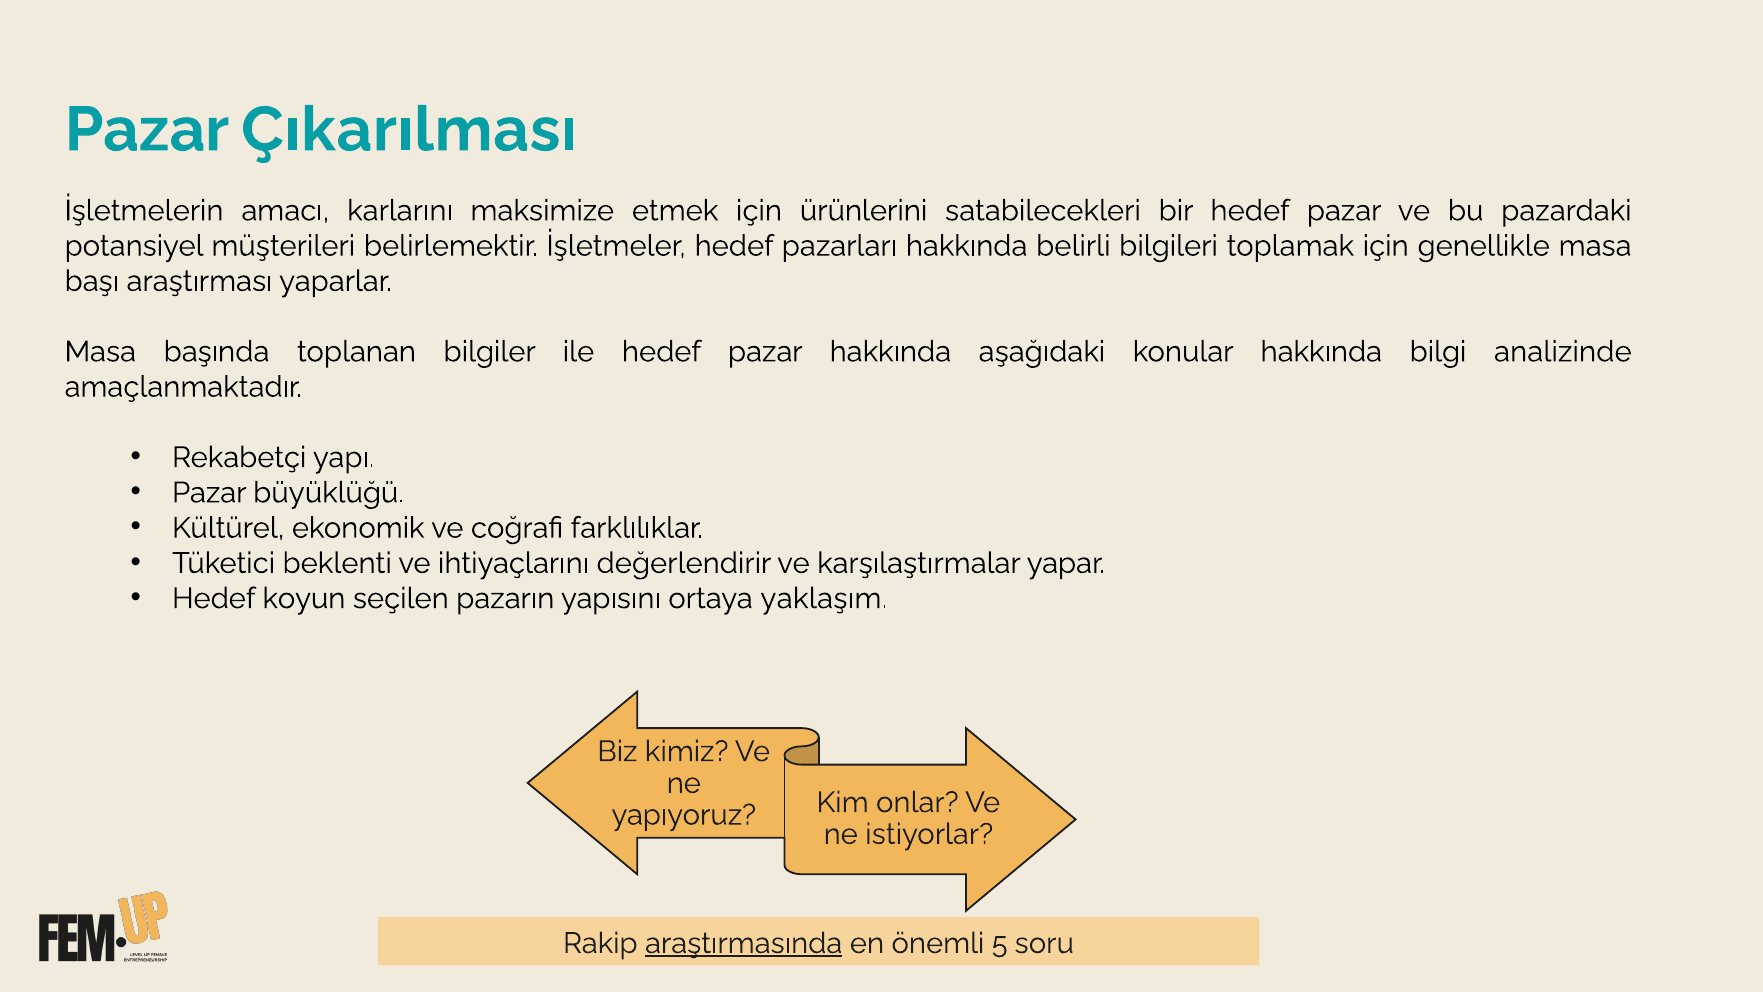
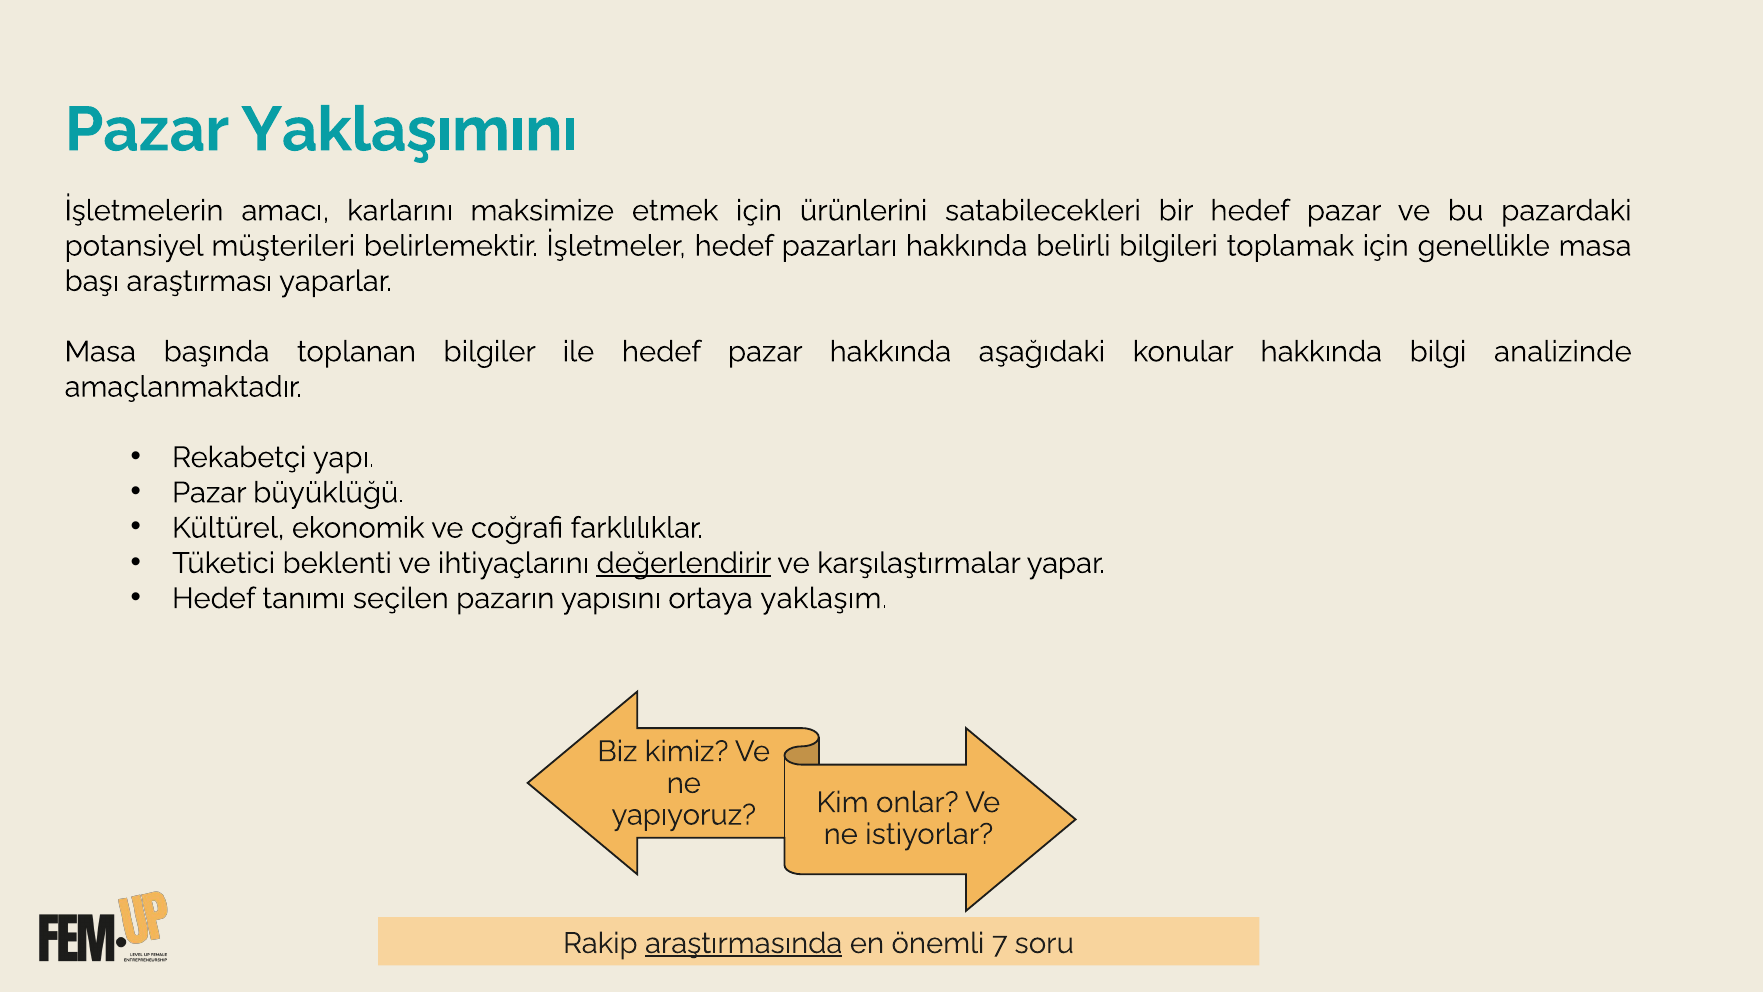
Çıkarılması: Çıkarılması -> Yaklaşımını (410, 130)
değerlendirir underline: none -> present (684, 563)
koyun: koyun -> tanımı (304, 598)
5: 5 -> 7 (1000, 943)
